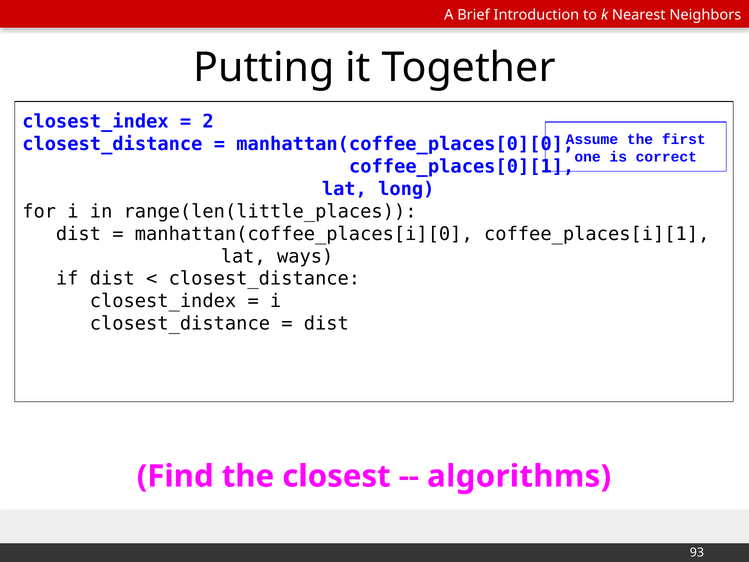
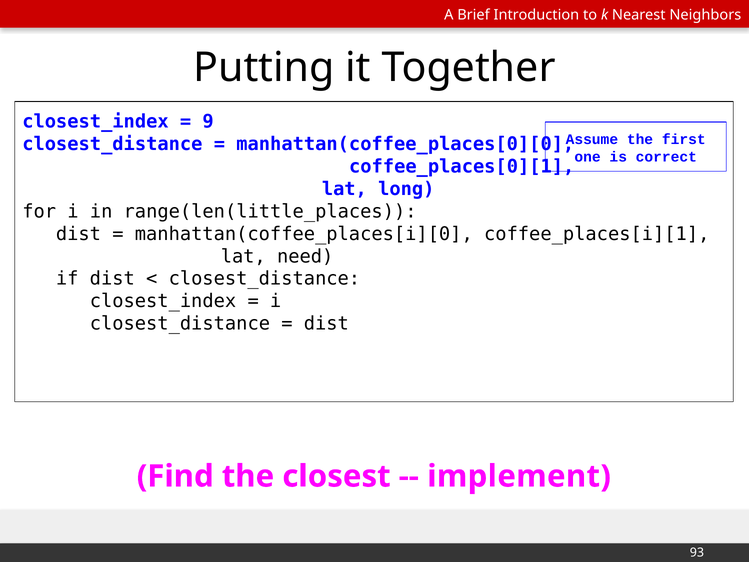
2: 2 -> 9 (208, 121)
ways: ways -> need (305, 256)
algorithms: algorithms -> implement (519, 476)
